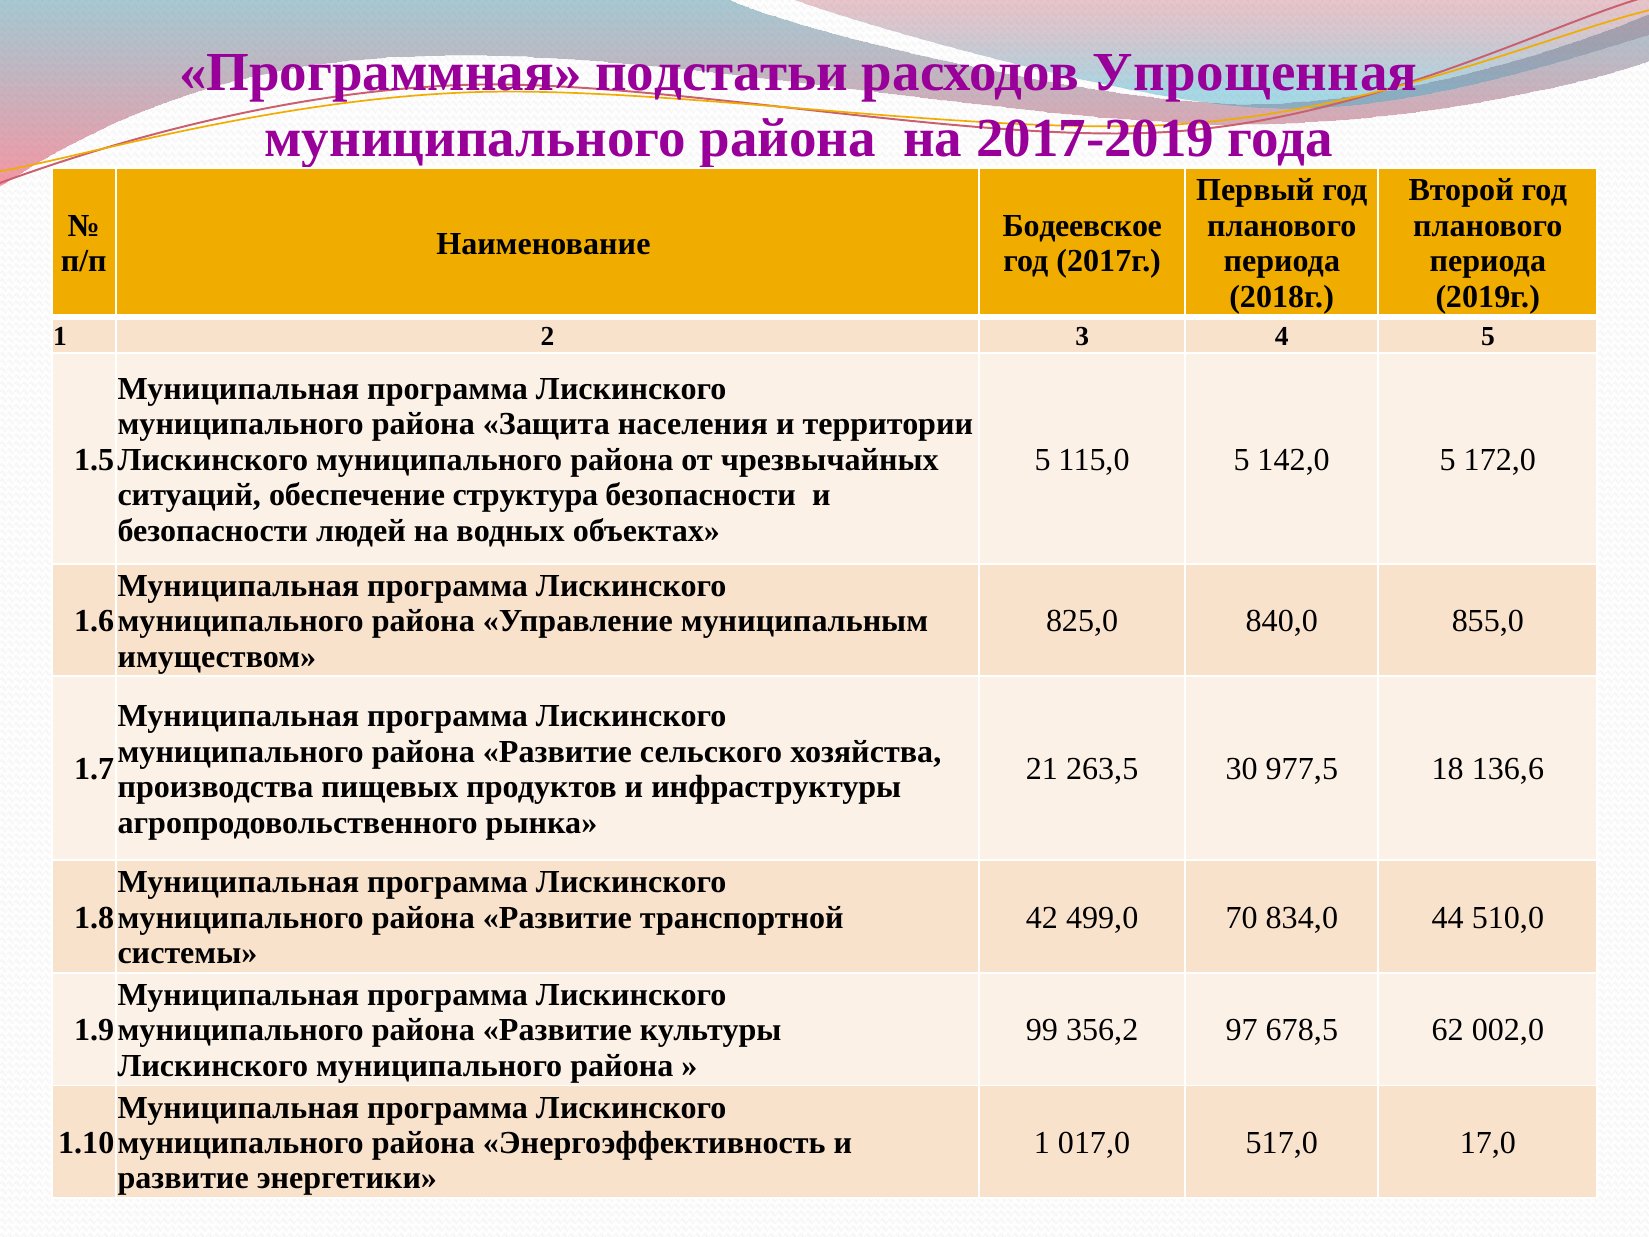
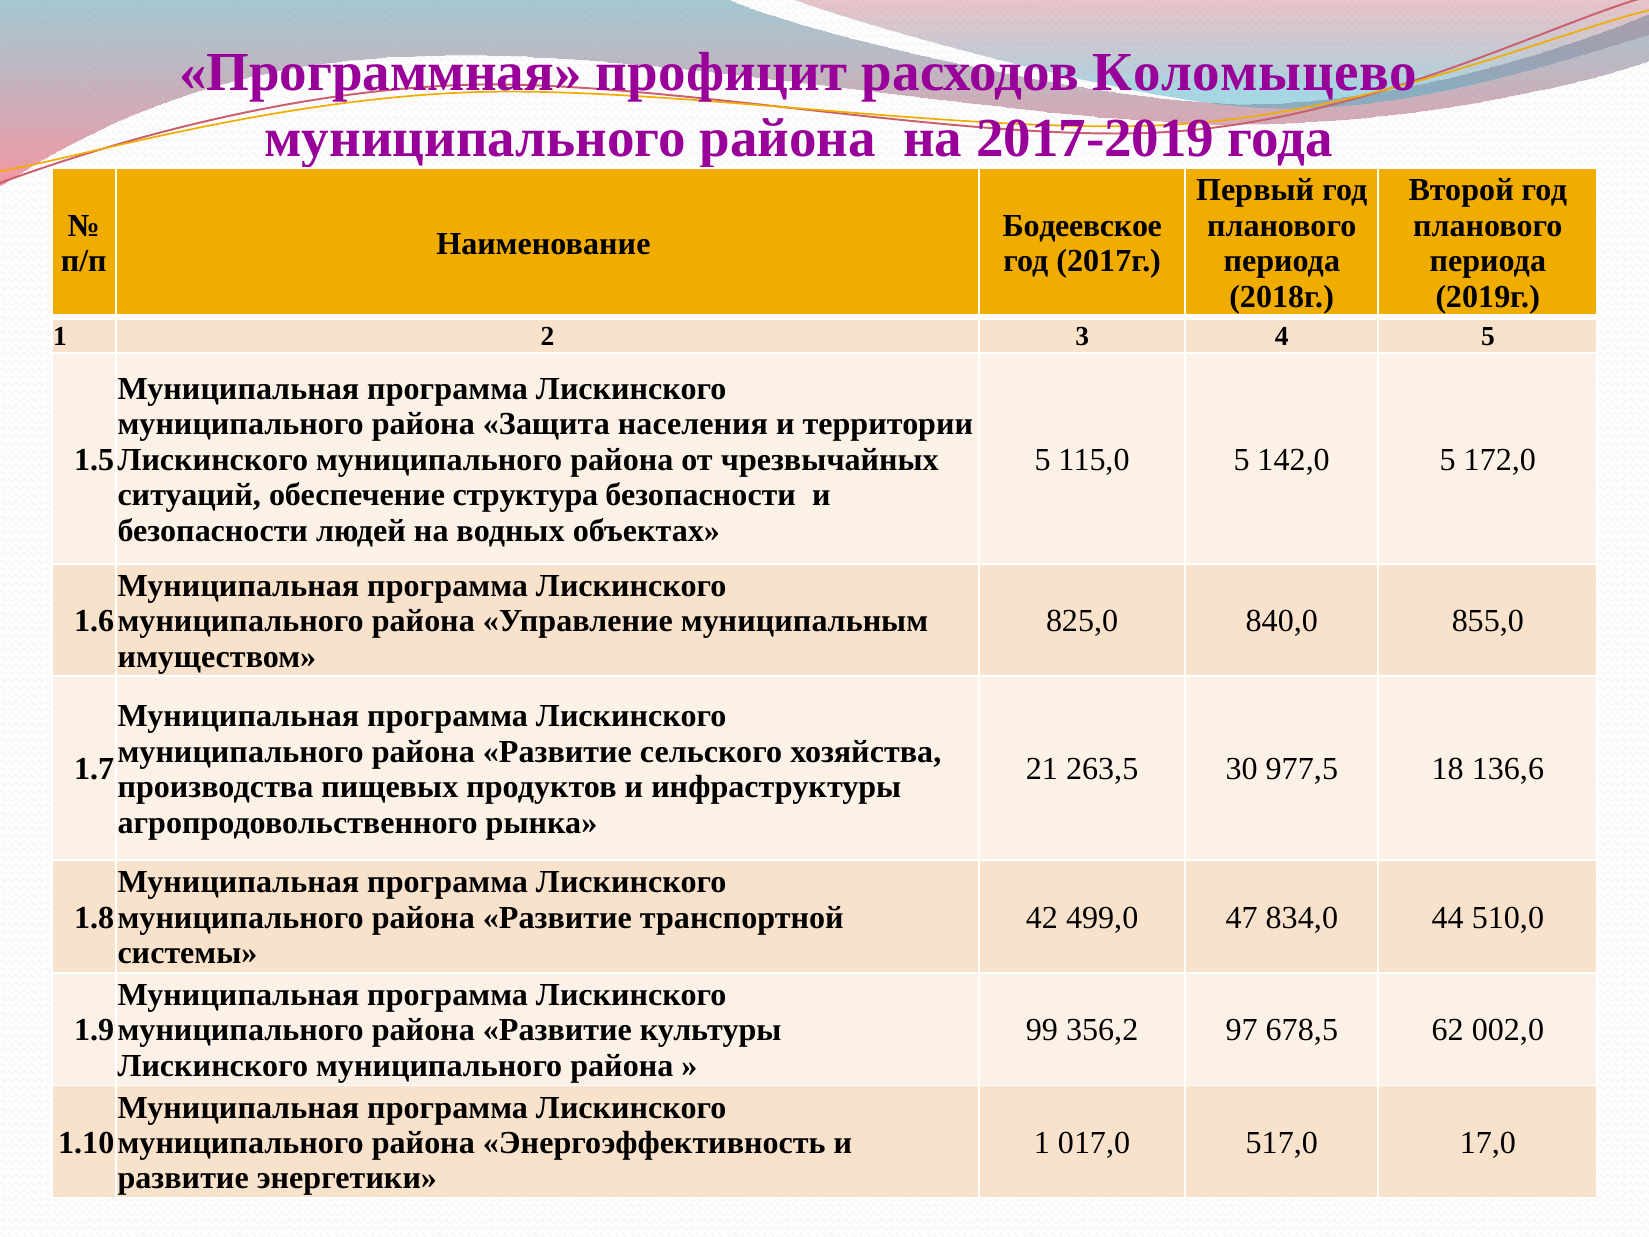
подстатьи: подстатьи -> профицит (722, 72)
Упрощенная: Упрощенная -> Коломыцево (1255, 72)
70: 70 -> 47 (1242, 918)
